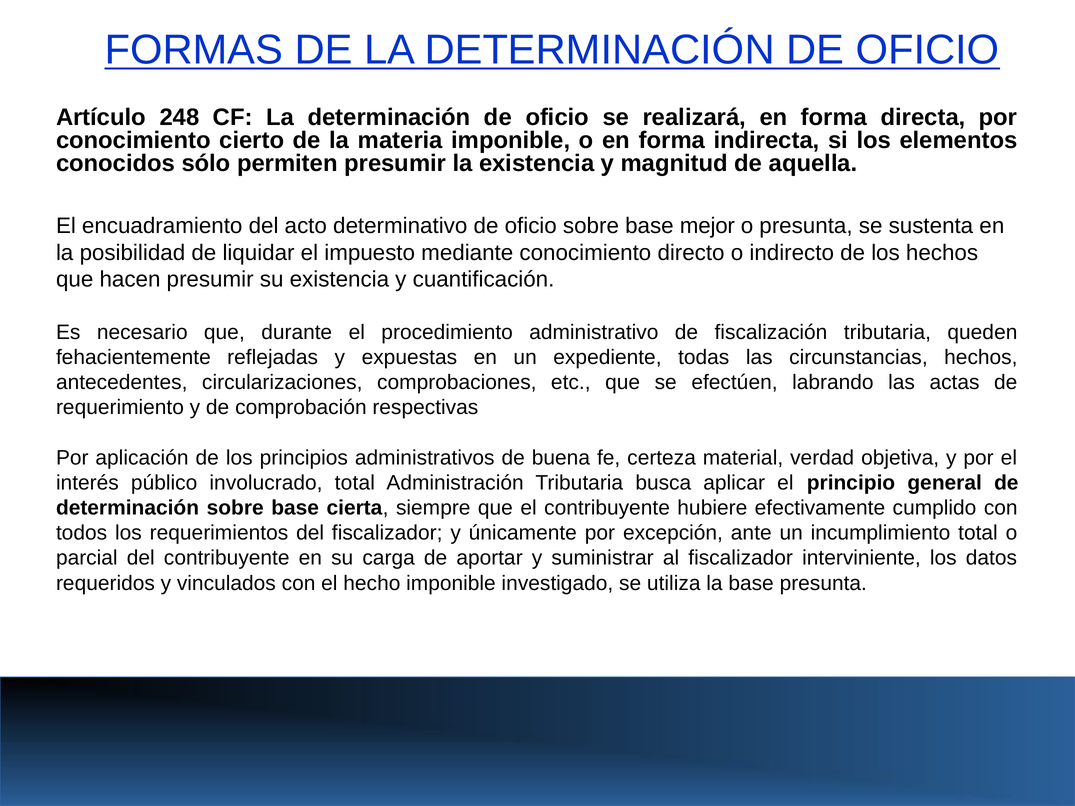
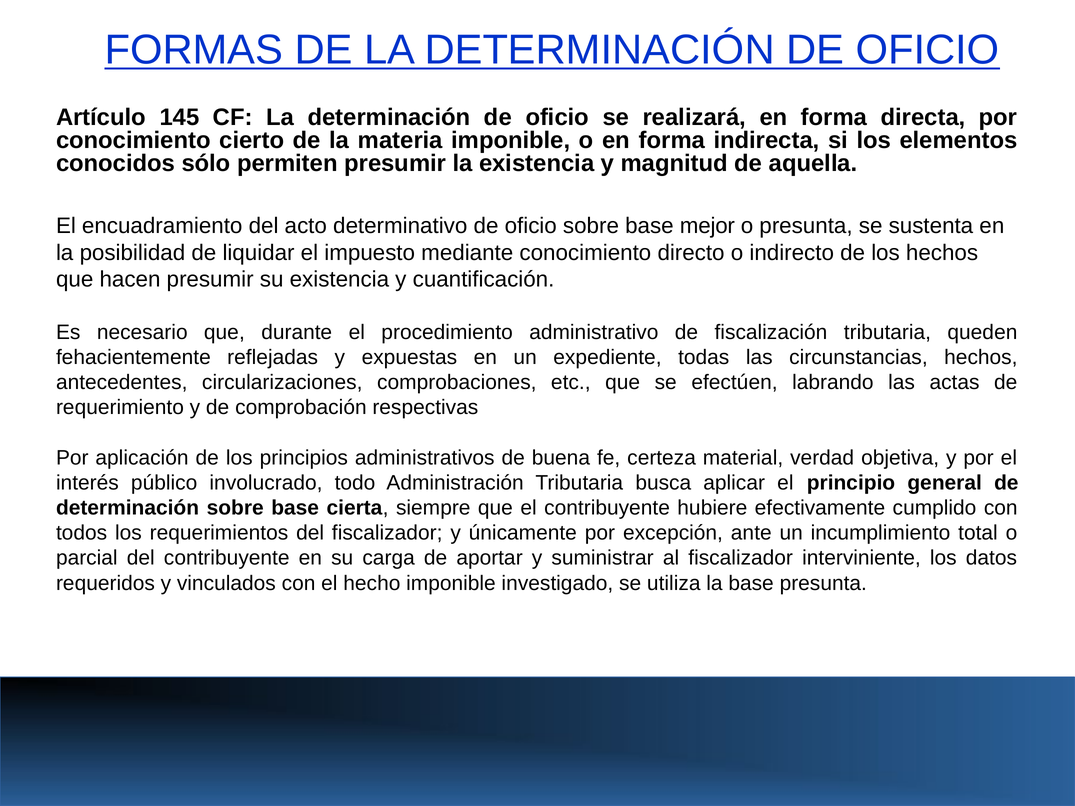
248: 248 -> 145 (179, 118)
involucrado total: total -> todo (355, 483)
